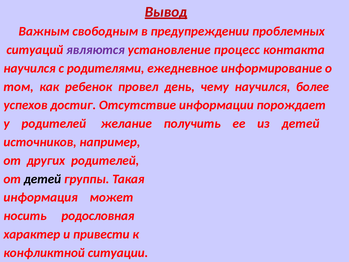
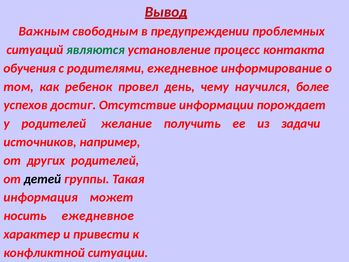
являются colour: purple -> green (95, 50)
научился: научился -> обучения (30, 68)
из детей: детей -> задачи (301, 123)
носить родословная: родословная -> ежедневное (98, 216)
